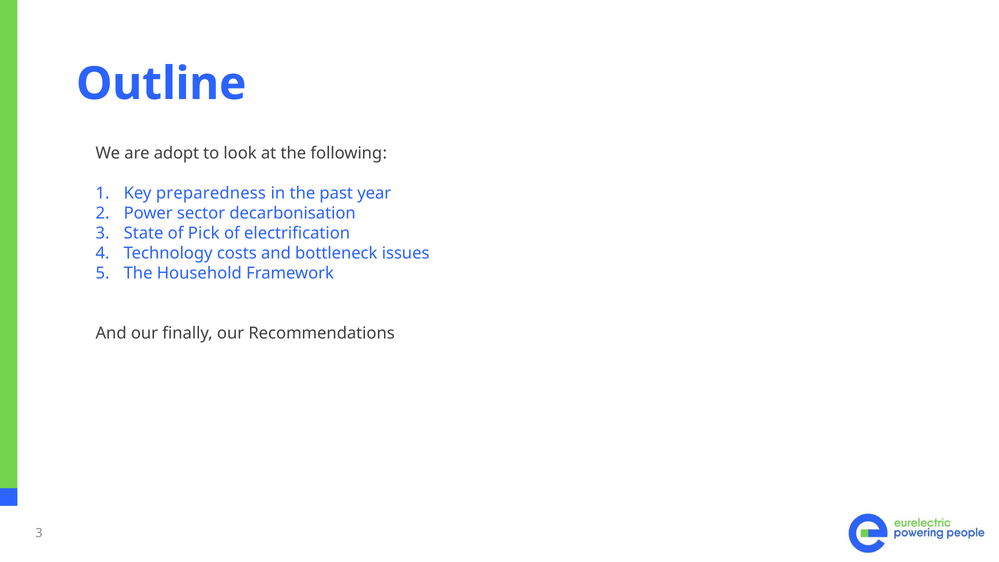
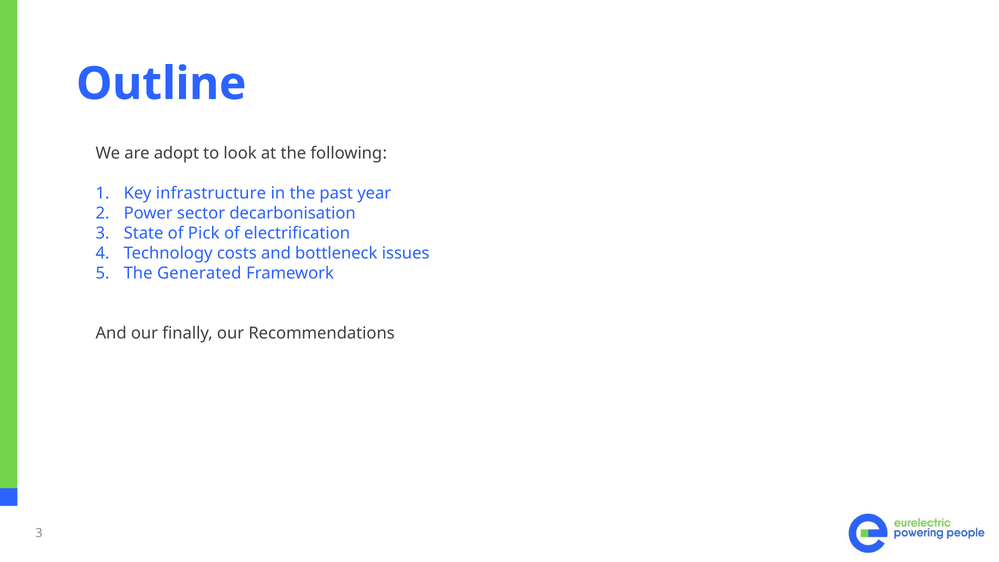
preparedness: preparedness -> infrastructure (211, 193)
Household: Household -> Generated (199, 273)
